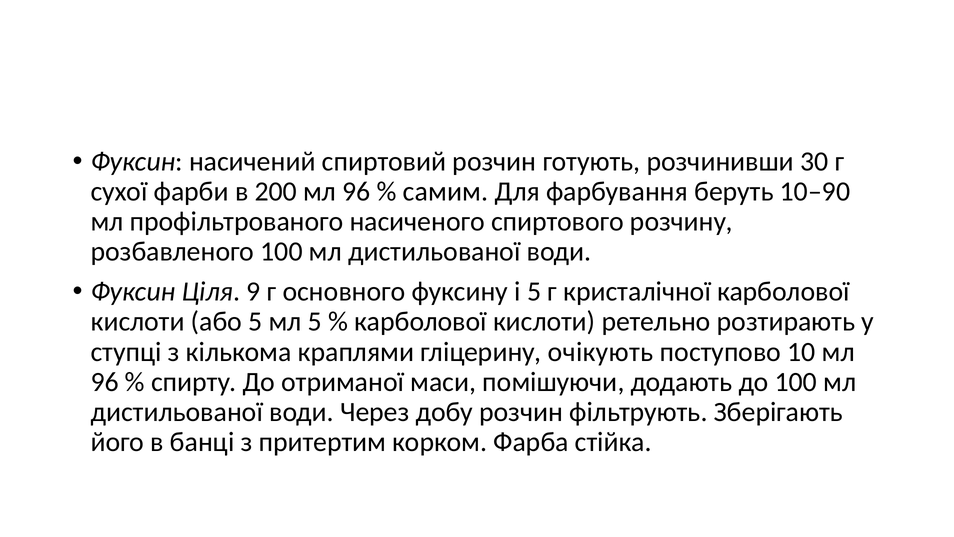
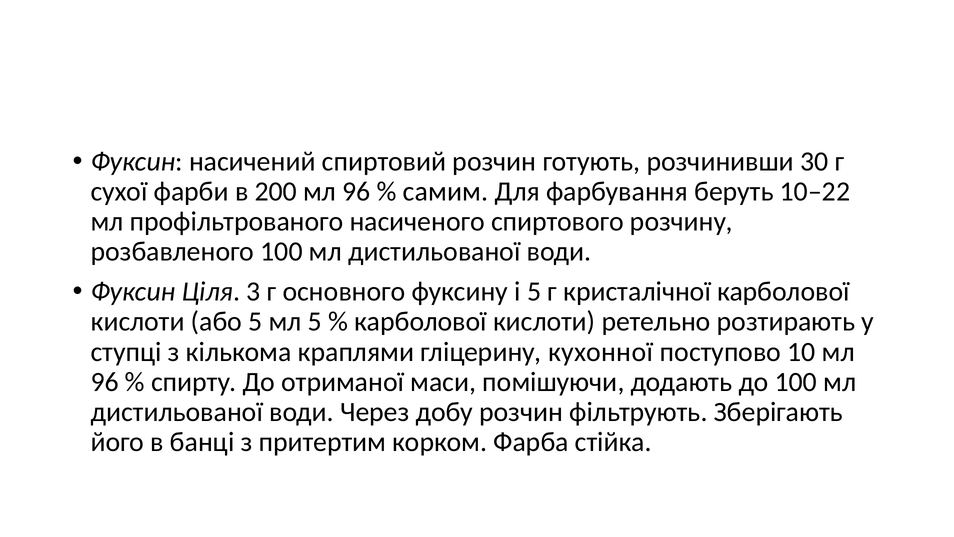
10–90: 10–90 -> 10–22 (815, 191)
9: 9 -> 3 (254, 291)
очікують: очікують -> кухонної (600, 352)
